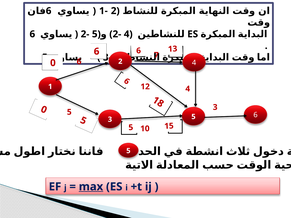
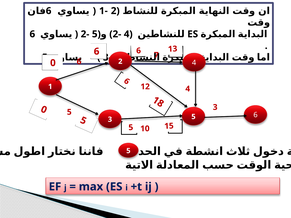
max underline: present -> none (91, 187)
